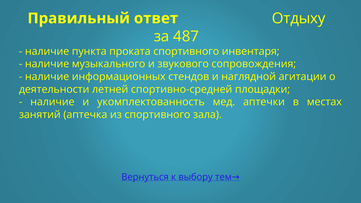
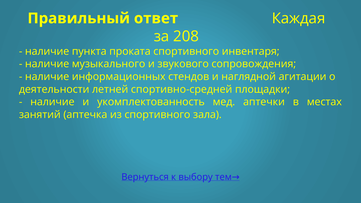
Отдыху: Отдыху -> Каждая (299, 18)
487: 487 -> 208 (186, 36)
